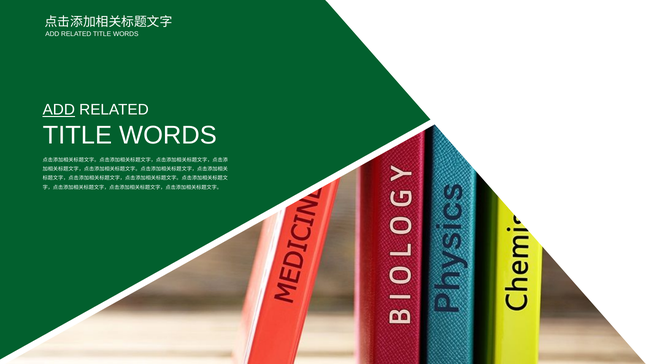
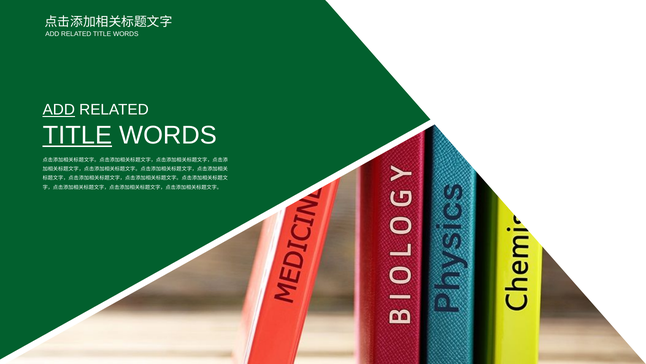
TITLE underline: none -> present (77, 135)
